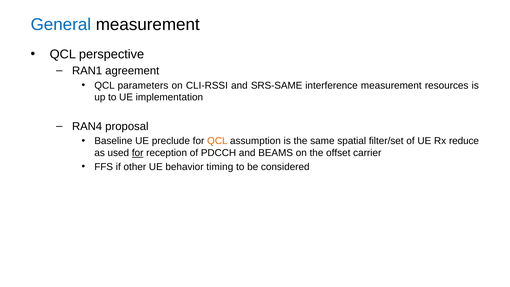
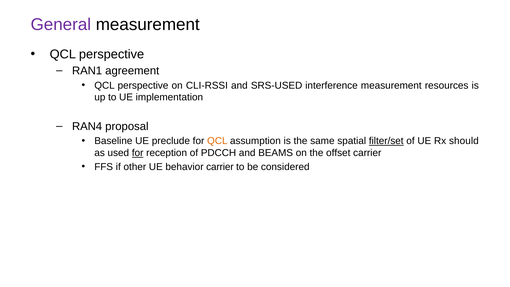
General colour: blue -> purple (61, 24)
parameters: parameters -> perspective (143, 85)
SRS-SAME: SRS-SAME -> SRS-USED (277, 85)
filter/set underline: none -> present (386, 141)
reduce: reduce -> should (464, 141)
behavior timing: timing -> carrier (220, 167)
